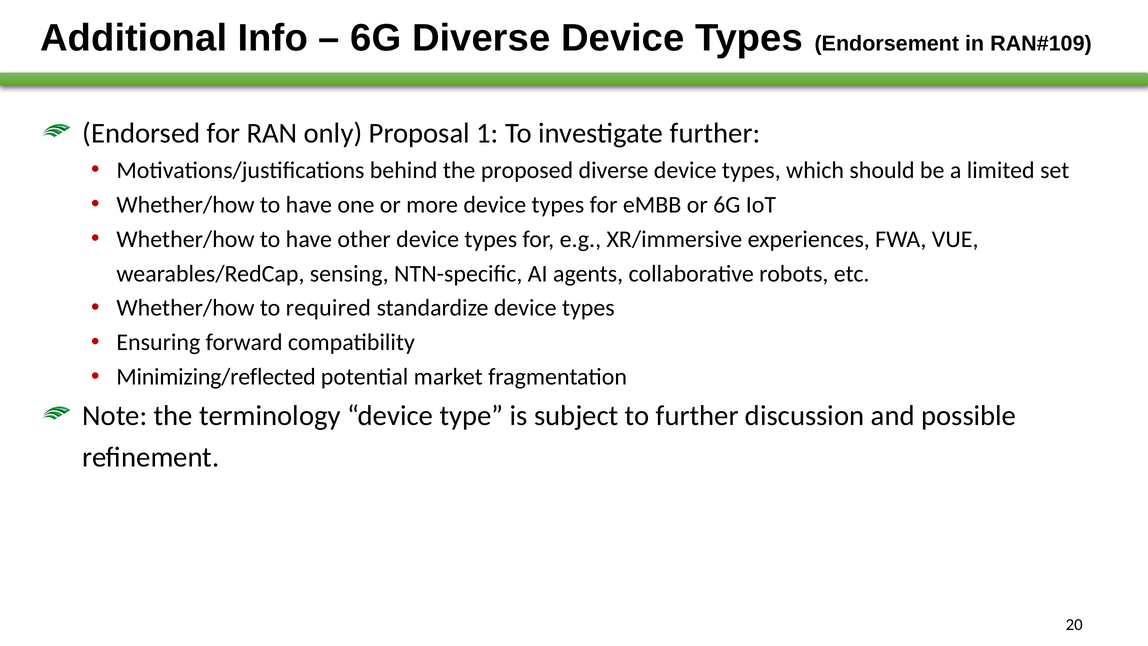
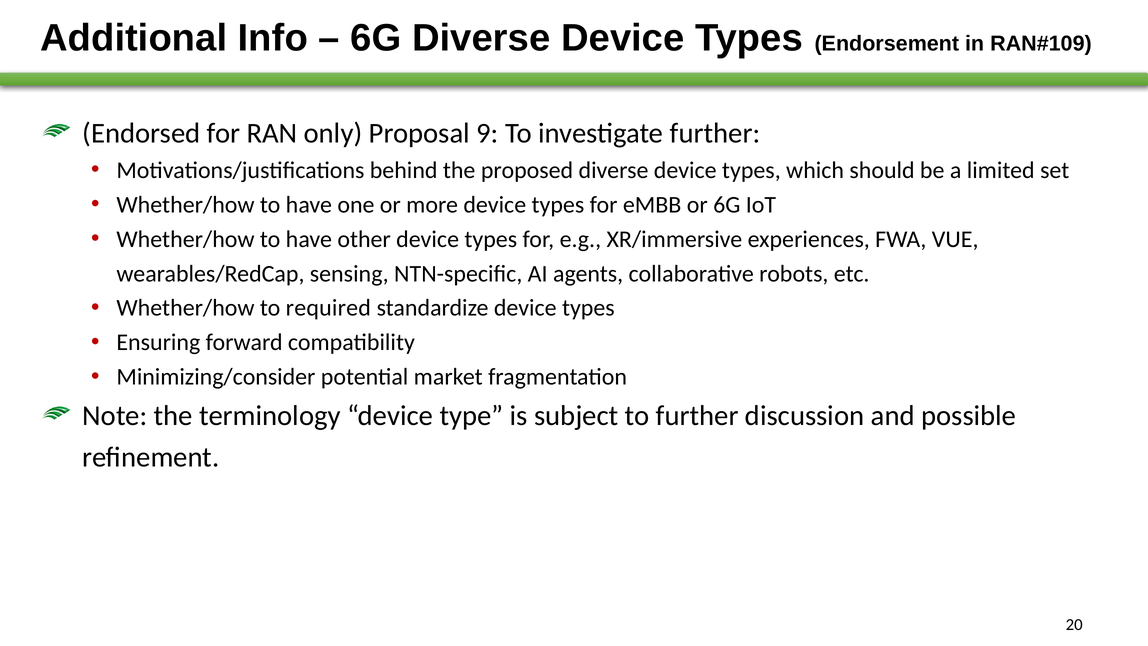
1: 1 -> 9 (488, 133)
Minimizing/reflected: Minimizing/reflected -> Minimizing/consider (216, 377)
